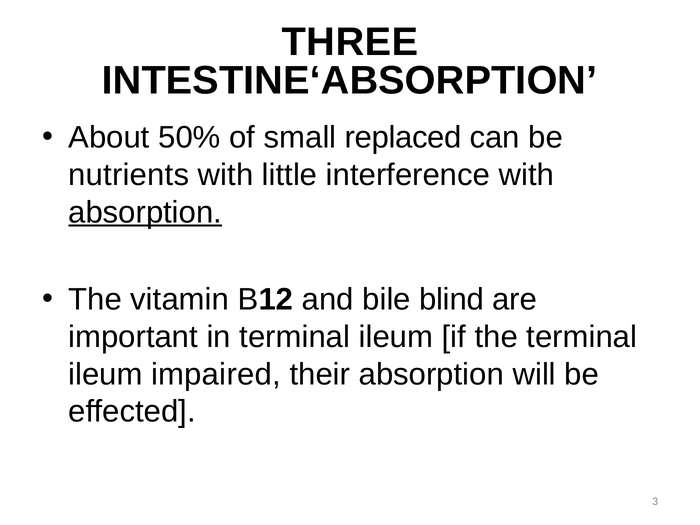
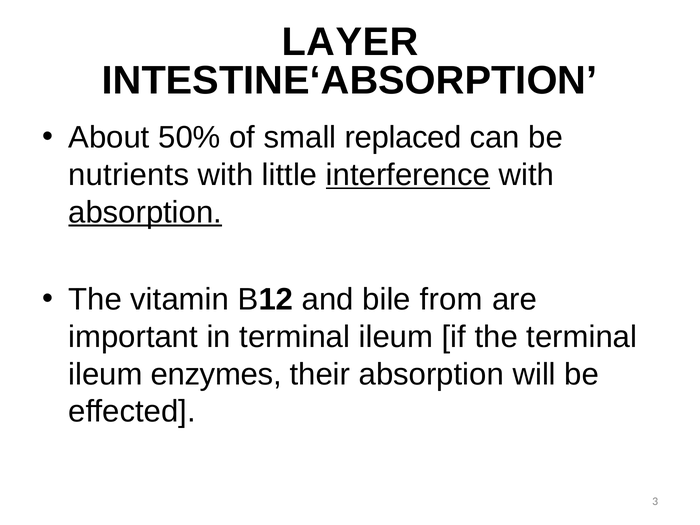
THREE: THREE -> LAYER (350, 42)
interference underline: none -> present (408, 175)
blind: blind -> from (451, 299)
impaired: impaired -> enzymes (216, 374)
